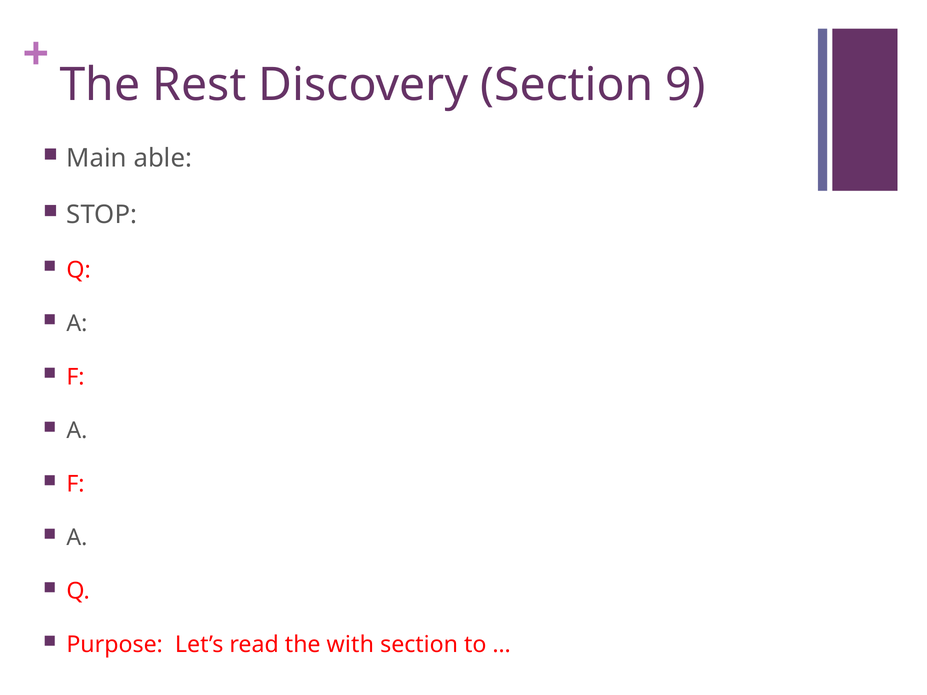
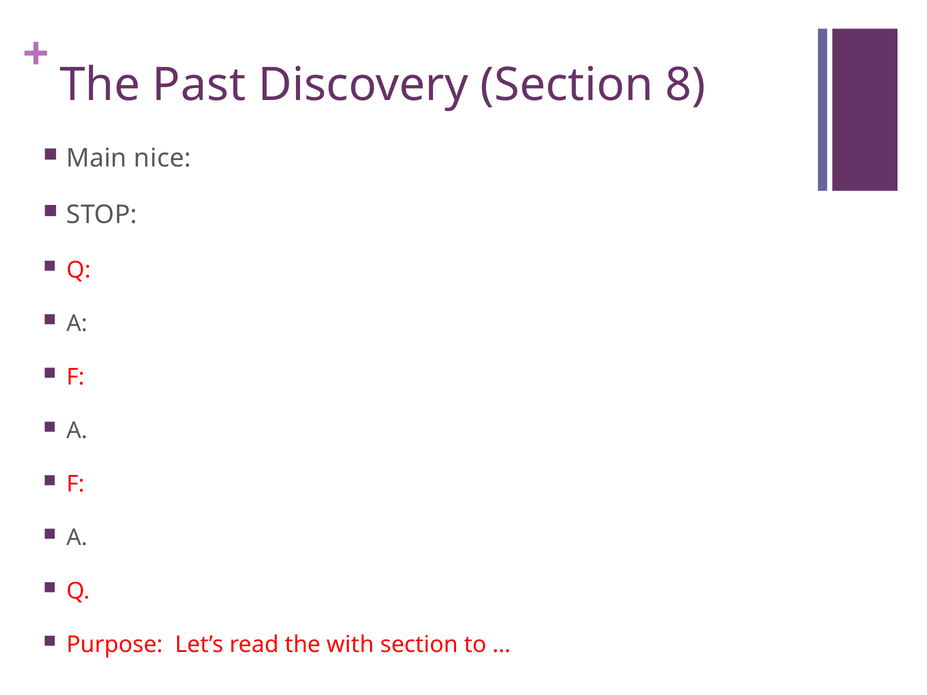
Rest: Rest -> Past (199, 85)
9: 9 -> 8 (686, 85)
able: able -> nice (163, 158)
